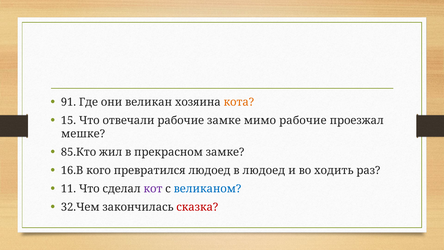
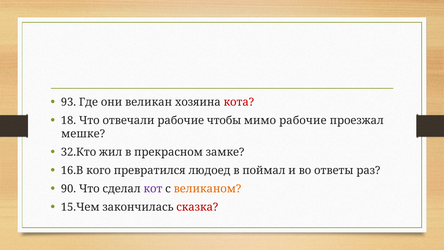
91: 91 -> 93 (68, 102)
кота colour: orange -> red (239, 102)
15: 15 -> 18 (68, 121)
рабочие замке: замке -> чтобы (224, 121)
85.Кто: 85.Кто -> 32.Кто (79, 152)
в людоед: людоед -> поймал (264, 170)
ходить: ходить -> ответы (334, 170)
11: 11 -> 90 (68, 189)
великаном colour: blue -> orange (207, 189)
32.Чем: 32.Чем -> 15.Чем (80, 207)
